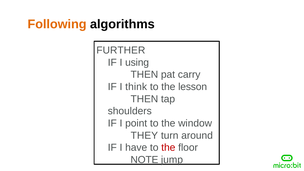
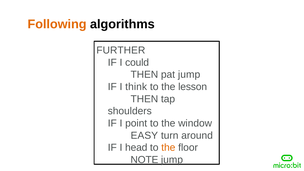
using: using -> could (137, 62)
pat carry: carry -> jump (189, 75)
THEY: THEY -> EASY (144, 135)
have: have -> head (136, 148)
the colour: red -> orange (168, 148)
